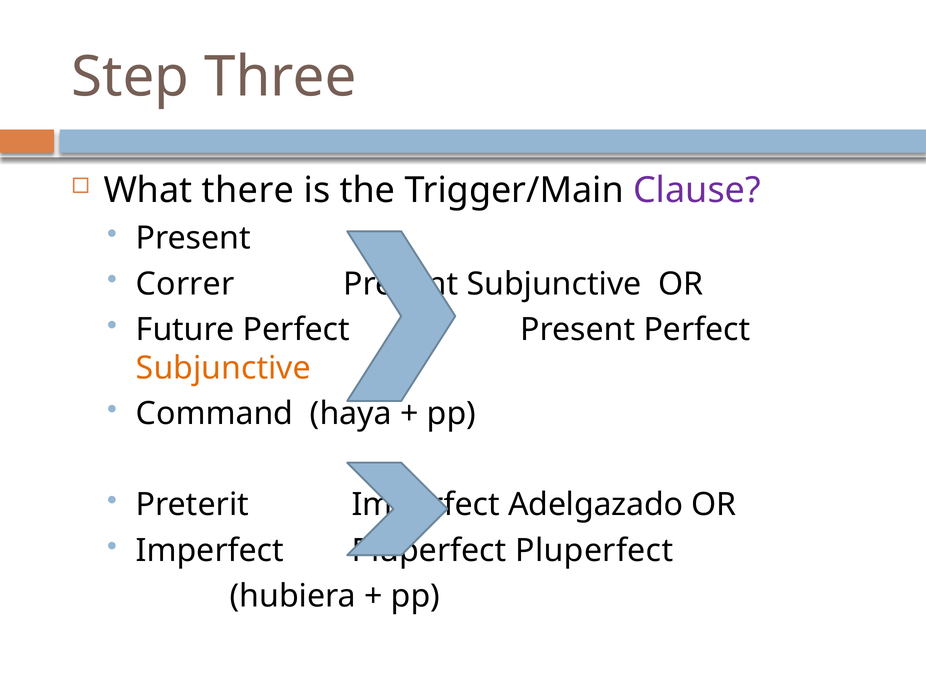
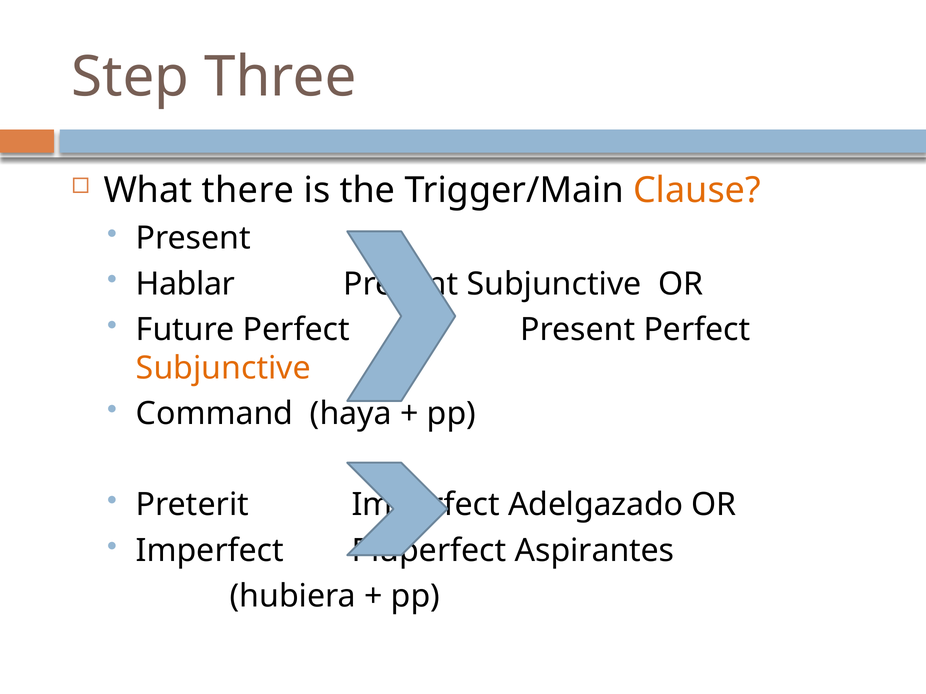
Clause colour: purple -> orange (697, 191)
Correr: Correr -> Hablar (185, 284)
Pluperfect: Pluperfect -> Aspirantes (595, 551)
